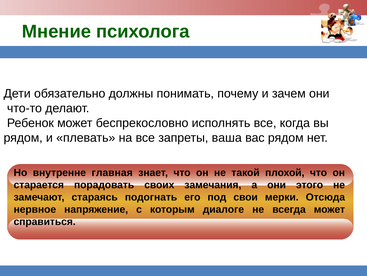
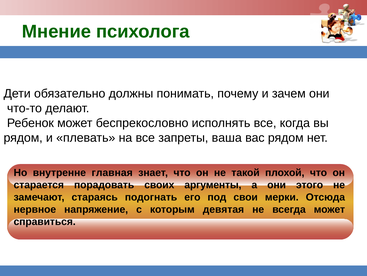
замечания: замечания -> аргументы (213, 184)
диалоге: диалоге -> девятая (223, 209)
